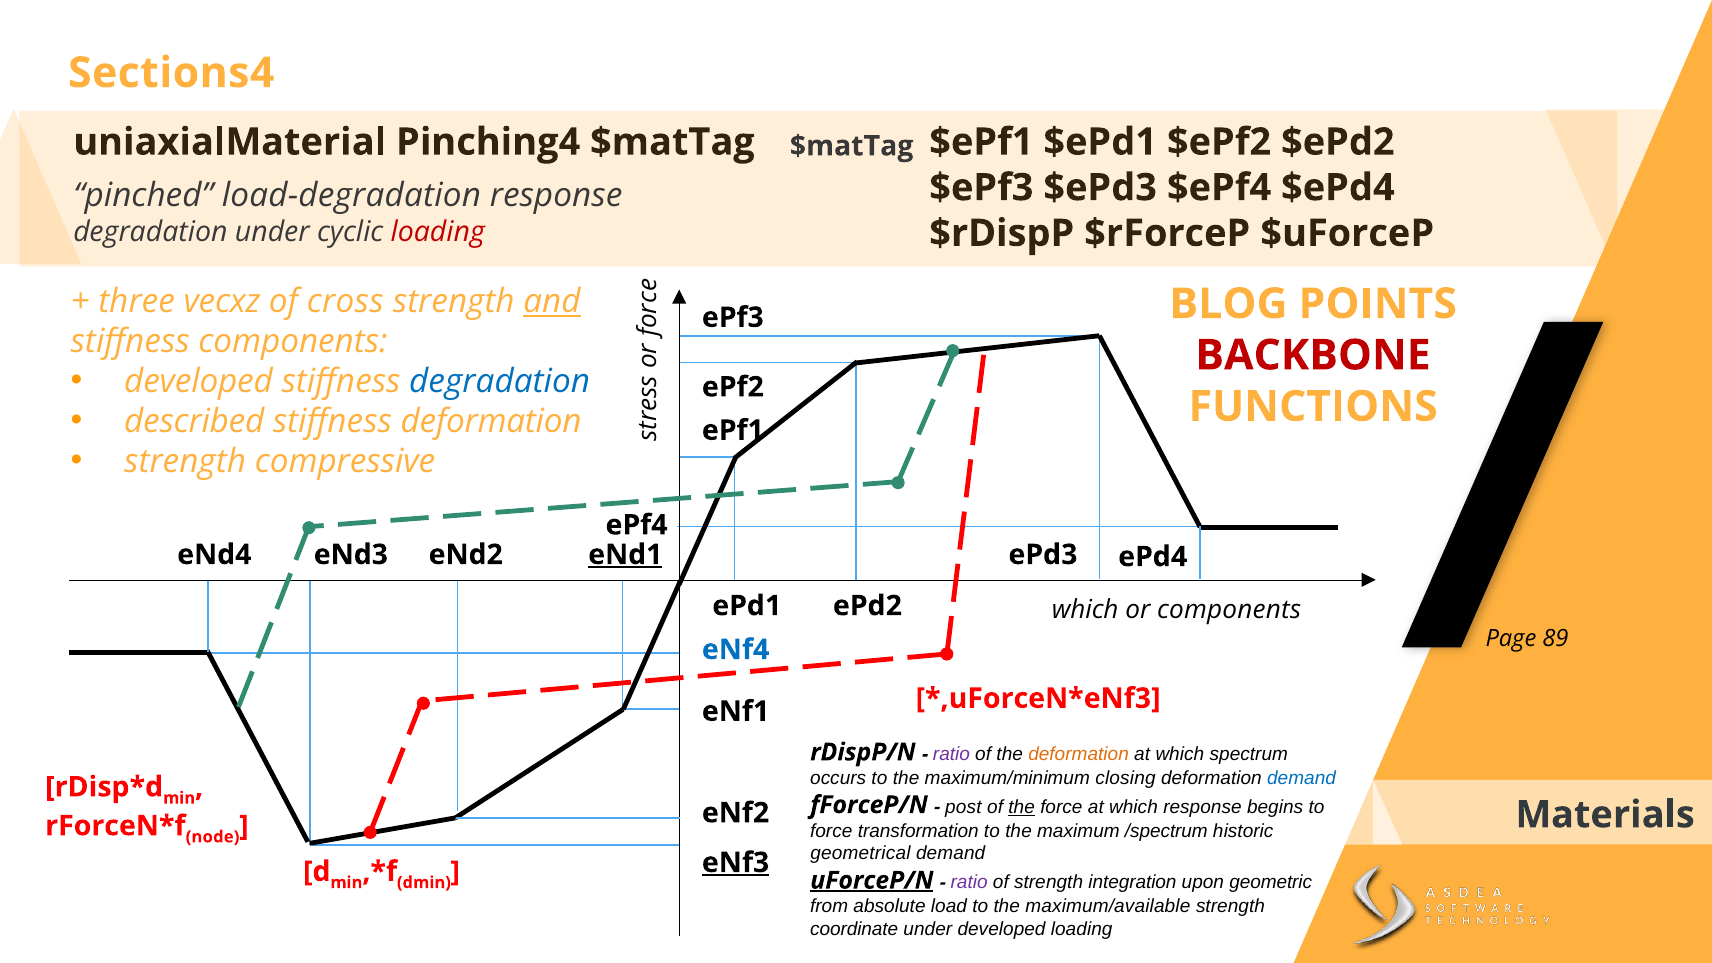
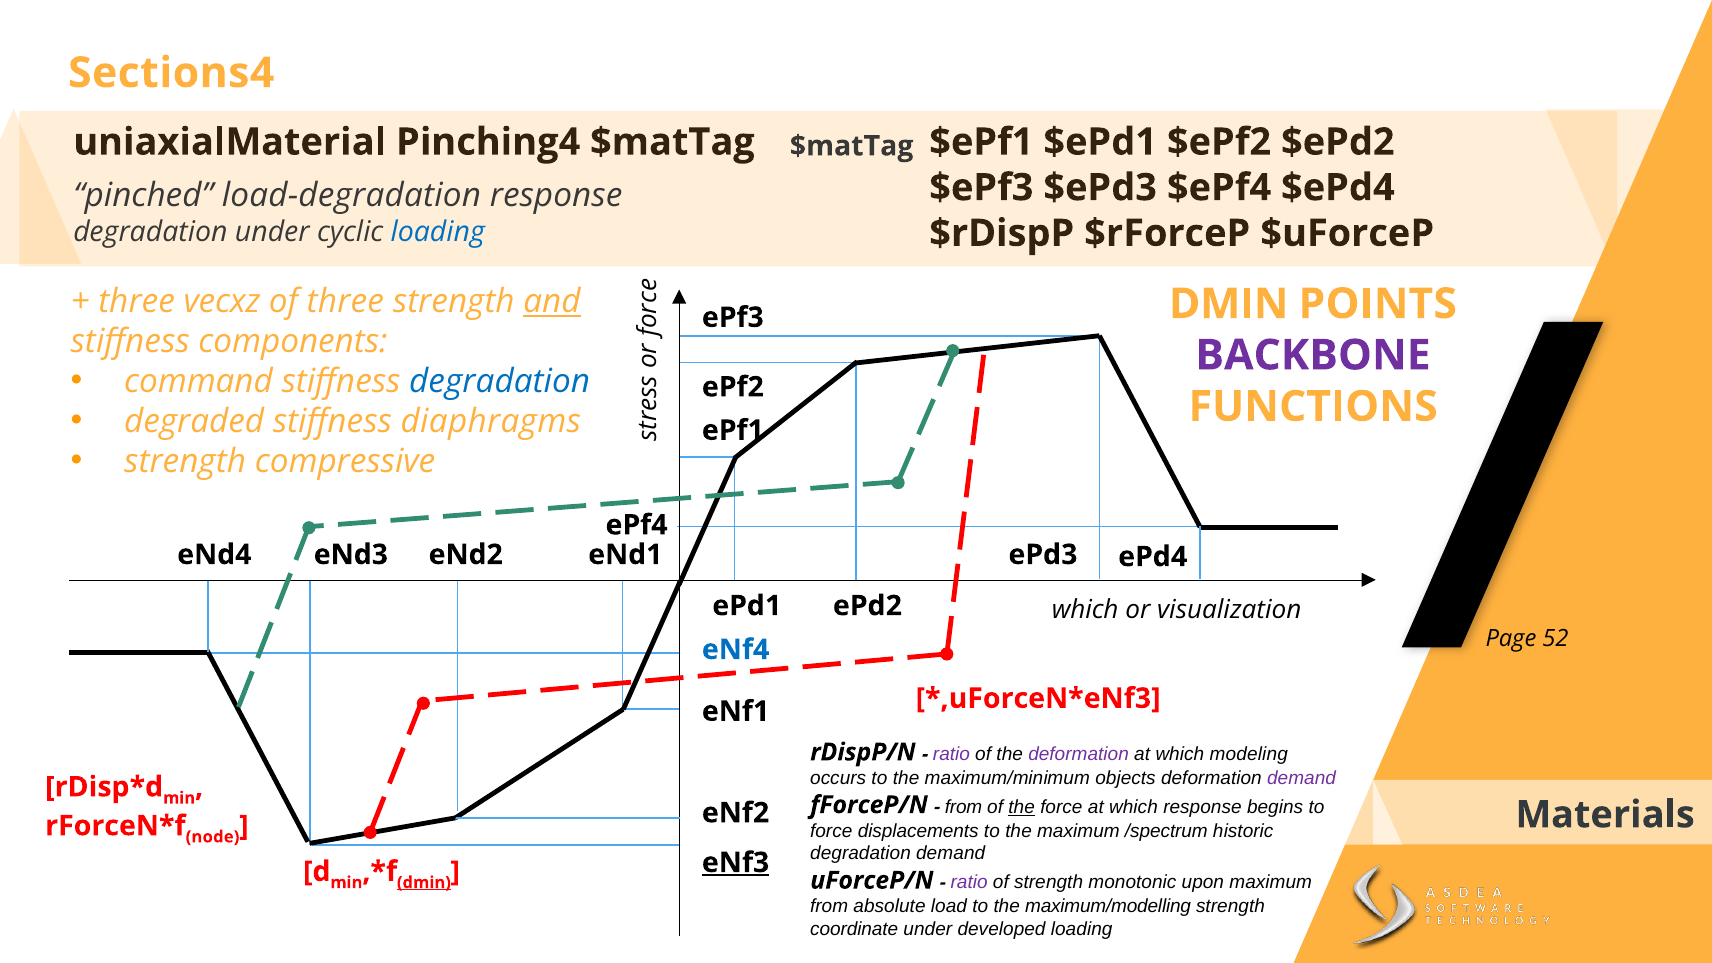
loading colour: red -> blue (438, 233)
of cross: cross -> three (345, 302)
ePf3 BLOG: BLOG -> DMIN (1229, 304)
BACKBONE colour: red -> purple (1313, 355)
developed: developed -> command (198, 382)
described: described -> degraded (194, 422)
stiffness deformation: deformation -> diaphragms (491, 422)
eNd1 underline: present -> none (625, 555)
or components: components -> visualization (1229, 610)
89: 89 -> 52 (1555, 639)
deformation colour: orange -> purple (1079, 754)
spectrum: spectrum -> modeling (1249, 754)
closing: closing -> objects (1126, 778)
demand colour: blue -> purple (1301, 778)
post: post -> from (964, 807)
transformation: transformation -> displacements (918, 831)
geometrical: geometrical -> degradation (861, 854)
dmin underline: none -> present (424, 883)
uForceP/N underline: present -> none (872, 880)
integration: integration -> monotonic (1132, 882)
upon geometric: geometric -> maximum (1271, 882)
maximum/available: maximum/available -> maximum/modelling (1108, 906)
